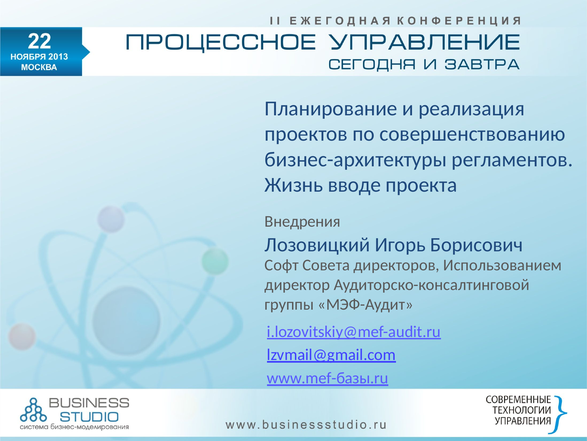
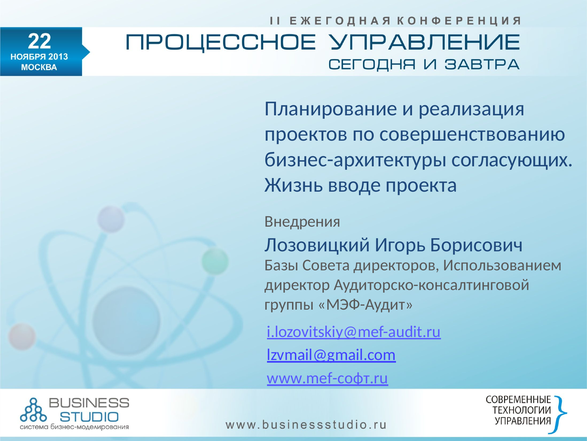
регламентов: регламентов -> согласующих (512, 159)
Софт: Софт -> Базы (282, 265)
www.mef-базы.ru: www.mef-базы.ru -> www.mef-софт.ru (328, 378)
